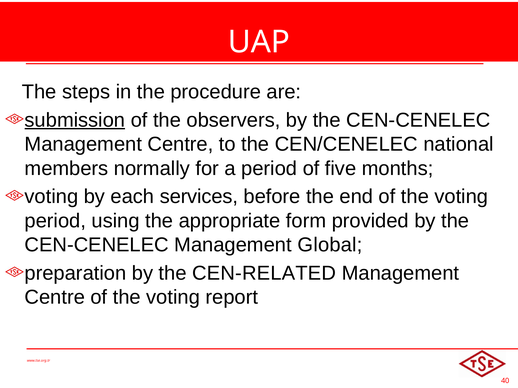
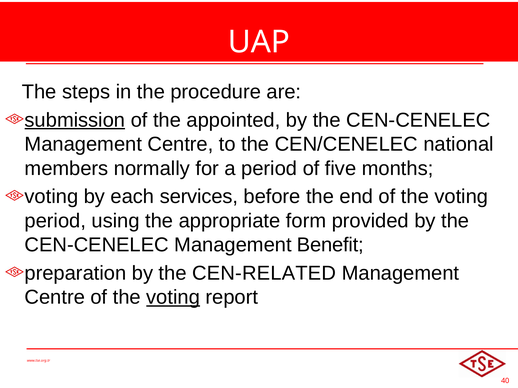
observers: observers -> appointed (233, 120)
Global: Global -> Benefit (330, 245)
voting underline: none -> present (173, 298)
